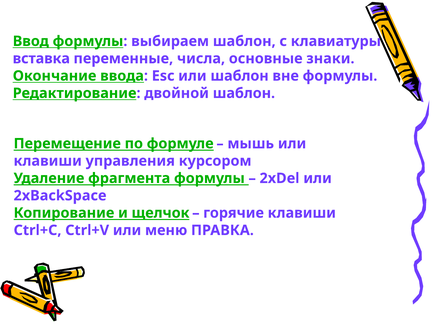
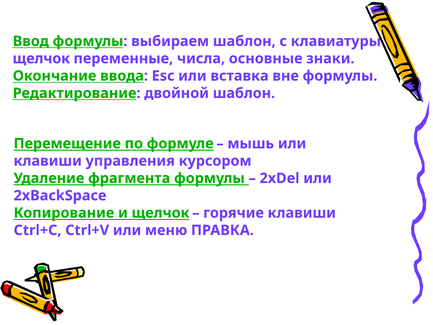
вставка: вставка -> щелчок (41, 58)
или шаблон: шаблон -> вставка (240, 76)
